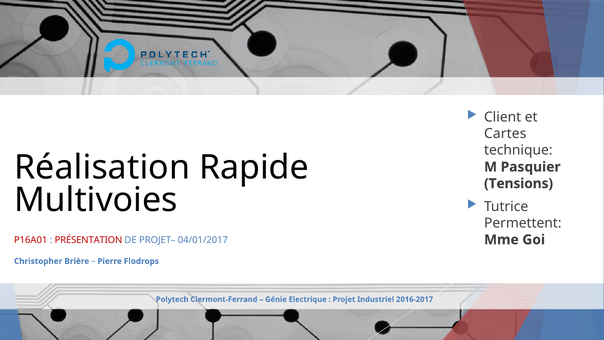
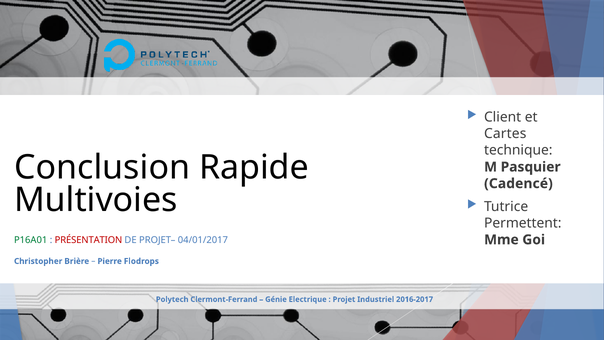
Réalisation: Réalisation -> Conclusion (102, 167)
Tensions: Tensions -> Cadencé (518, 183)
P16A01 colour: red -> green (31, 240)
